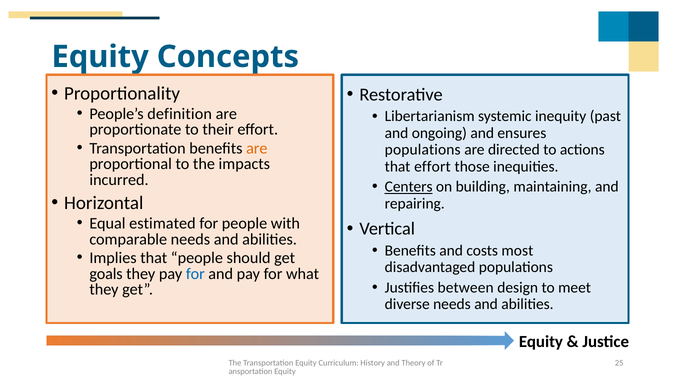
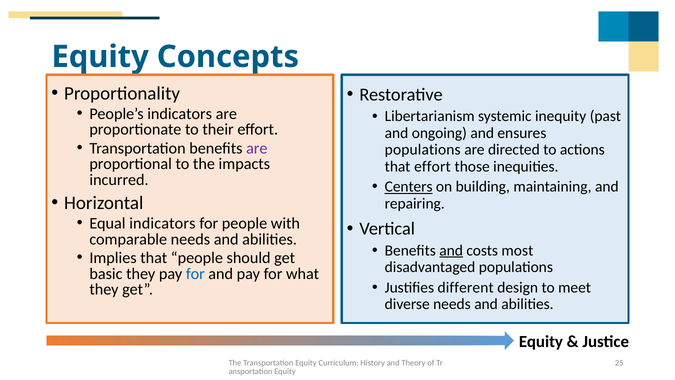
People’s definition: definition -> indicators (180, 114)
are colour: orange -> purple (257, 148)
Equal estimated: estimated -> indicators (162, 223)
and underline: none -> present (451, 250)
goals: goals -> basic (106, 274)
between: between -> different (466, 287)
